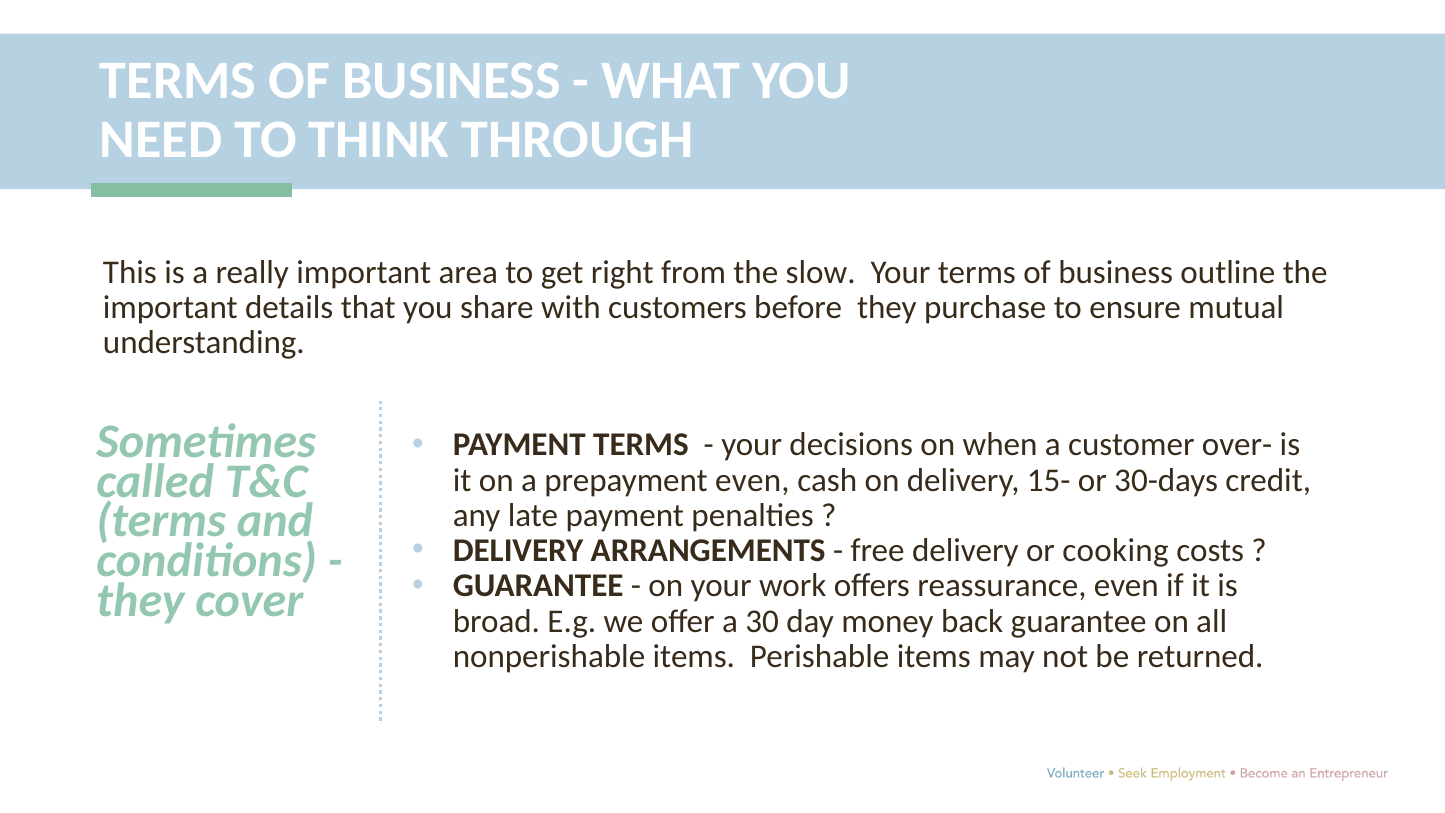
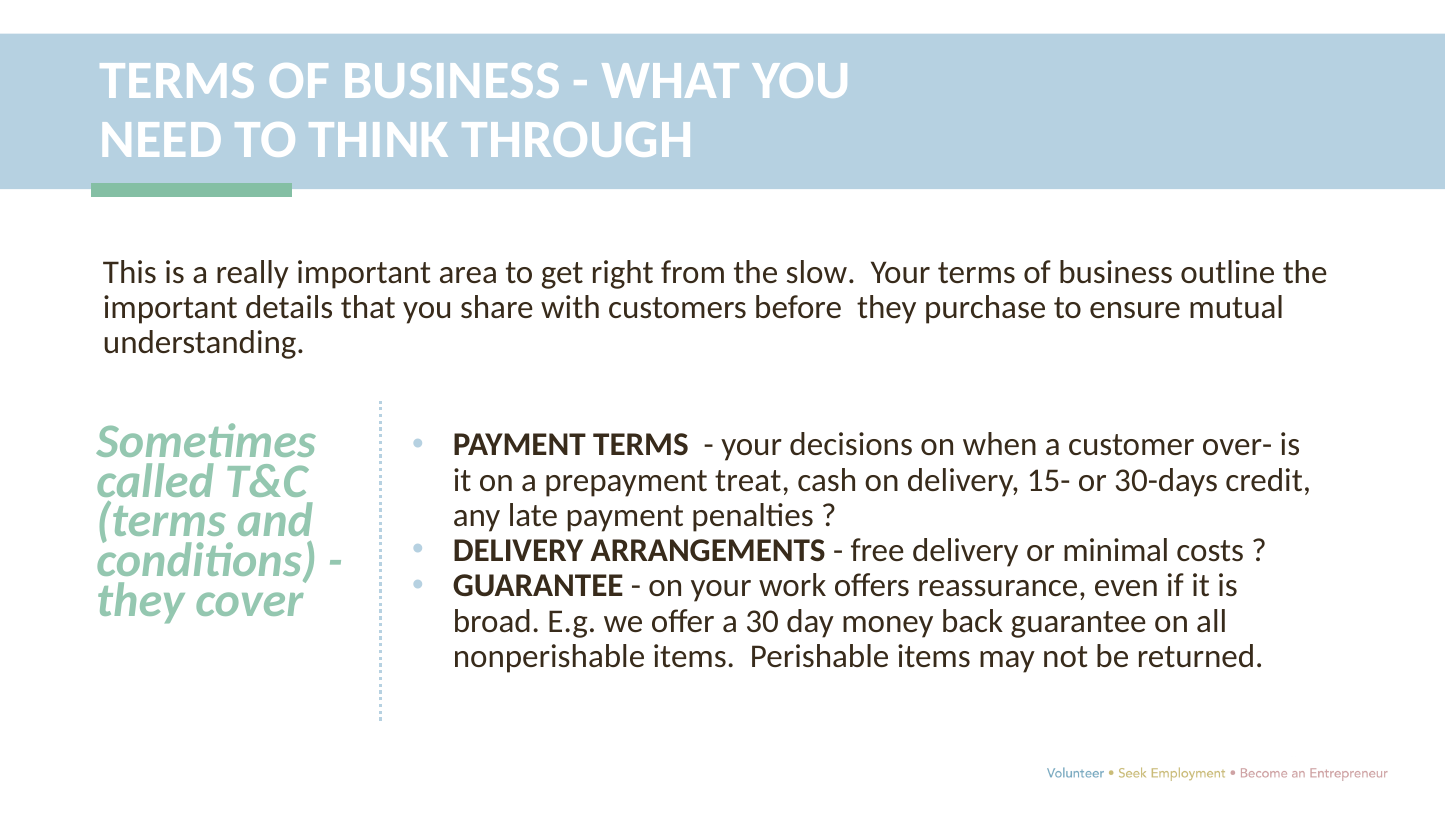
prepayment even: even -> treat (752, 480)
cooking: cooking -> minimal (1116, 551)
